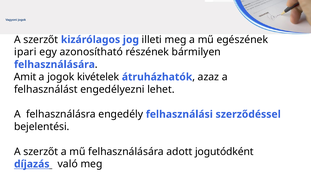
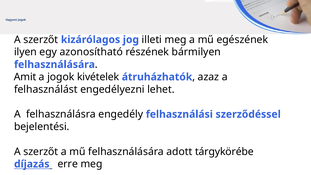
ipari: ipari -> ilyen (25, 52)
jogutódként: jogutódként -> tárgykörébe (224, 152)
való: való -> erre (68, 164)
